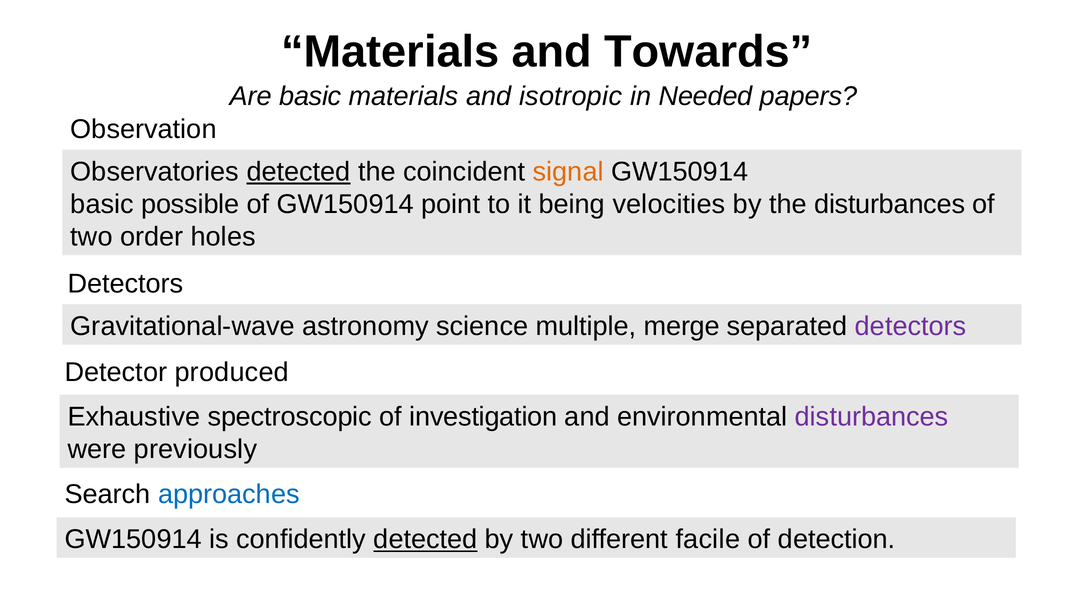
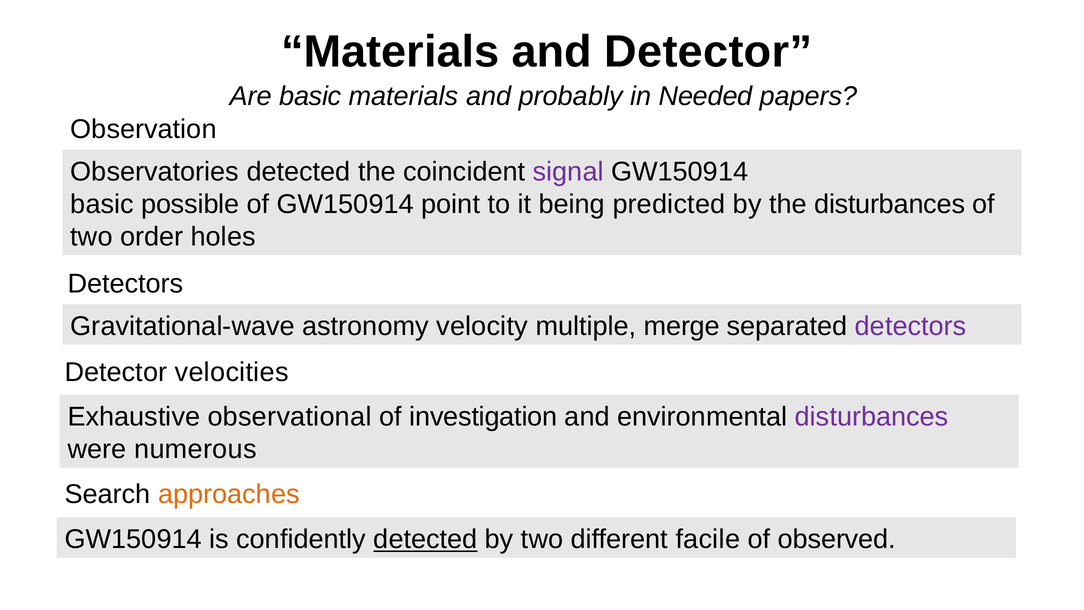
and Towards: Towards -> Detector (708, 52)
isotropic: isotropic -> probably (571, 96)
detected underline: present -> none (299, 172)
signal colour: orange -> purple (568, 172)
velocities: velocities -> predicted (669, 204)
science: science -> velocity (482, 326)
produced: produced -> velocities (232, 372)
spectroscopic: spectroscopic -> observational (290, 417)
previously: previously -> numerous (195, 449)
approaches colour: blue -> orange (229, 494)
detection: detection -> observed (837, 539)
